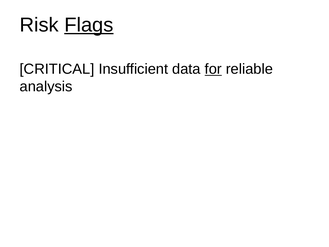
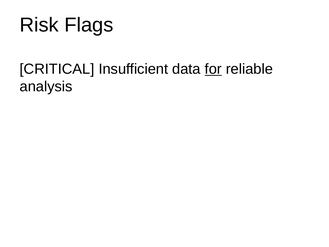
Flags underline: present -> none (89, 25)
